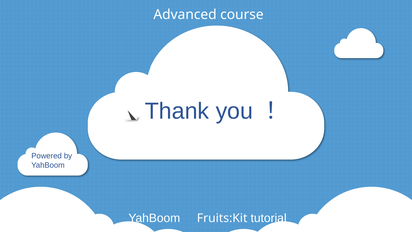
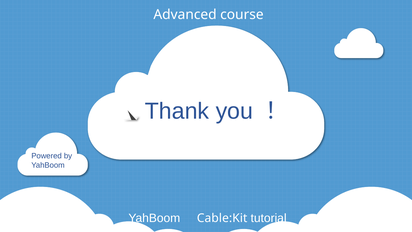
Fruits:Kit: Fruits:Kit -> Cable:Kit (222, 218)
